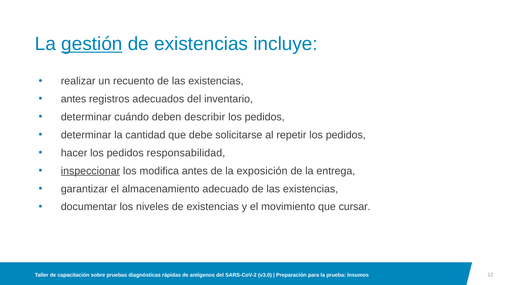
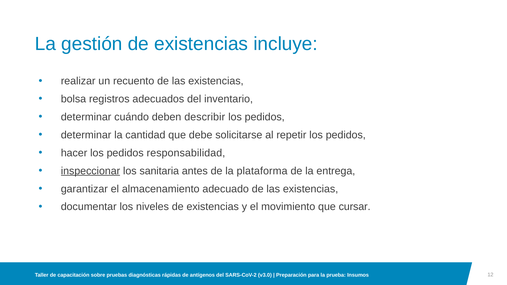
gestión underline: present -> none (92, 44)
antes: antes -> bolsa (73, 99)
modifica: modifica -> sanitaria (159, 171)
exposición: exposición -> plataforma (262, 171)
